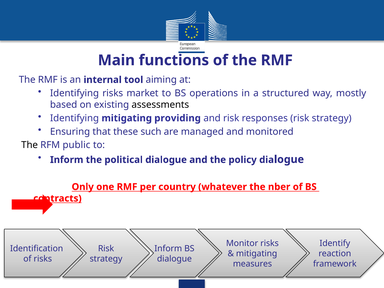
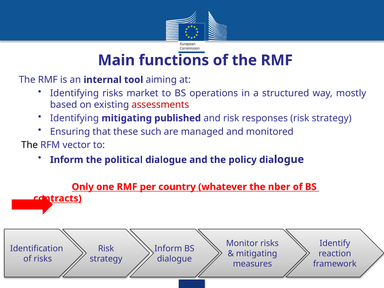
assessments colour: black -> red (160, 105)
providing: providing -> published (178, 118)
public: public -> vector (77, 145)
